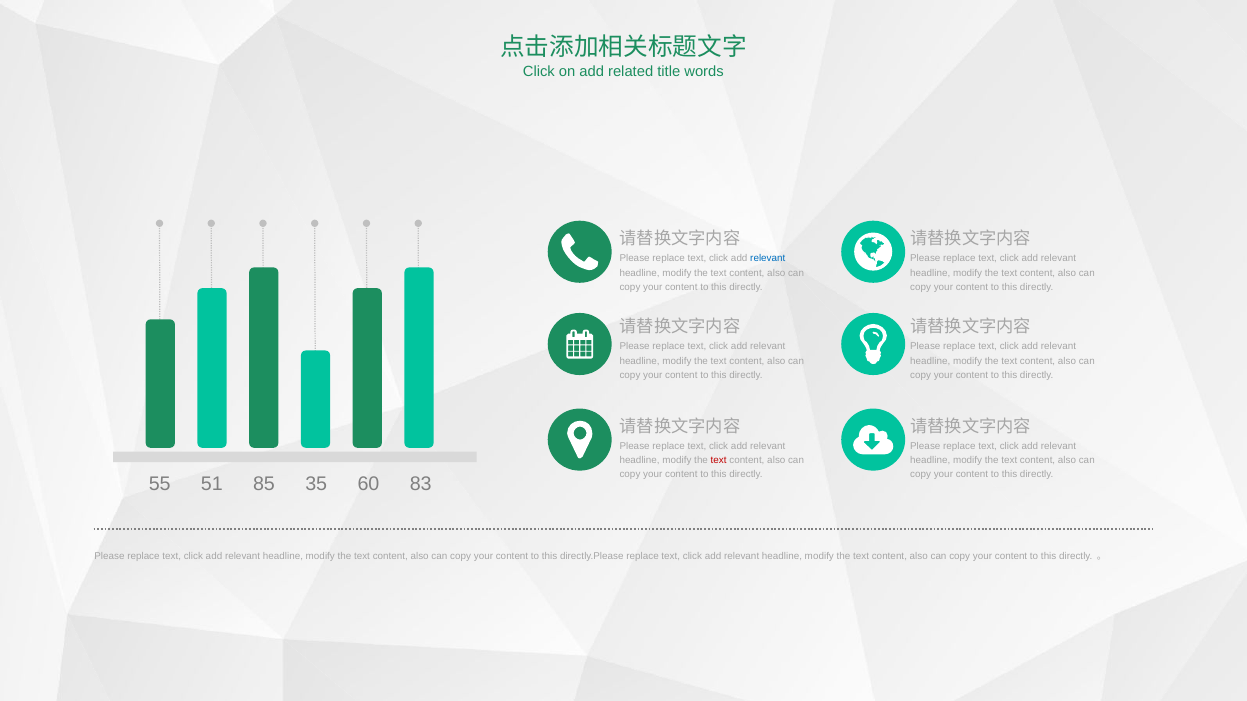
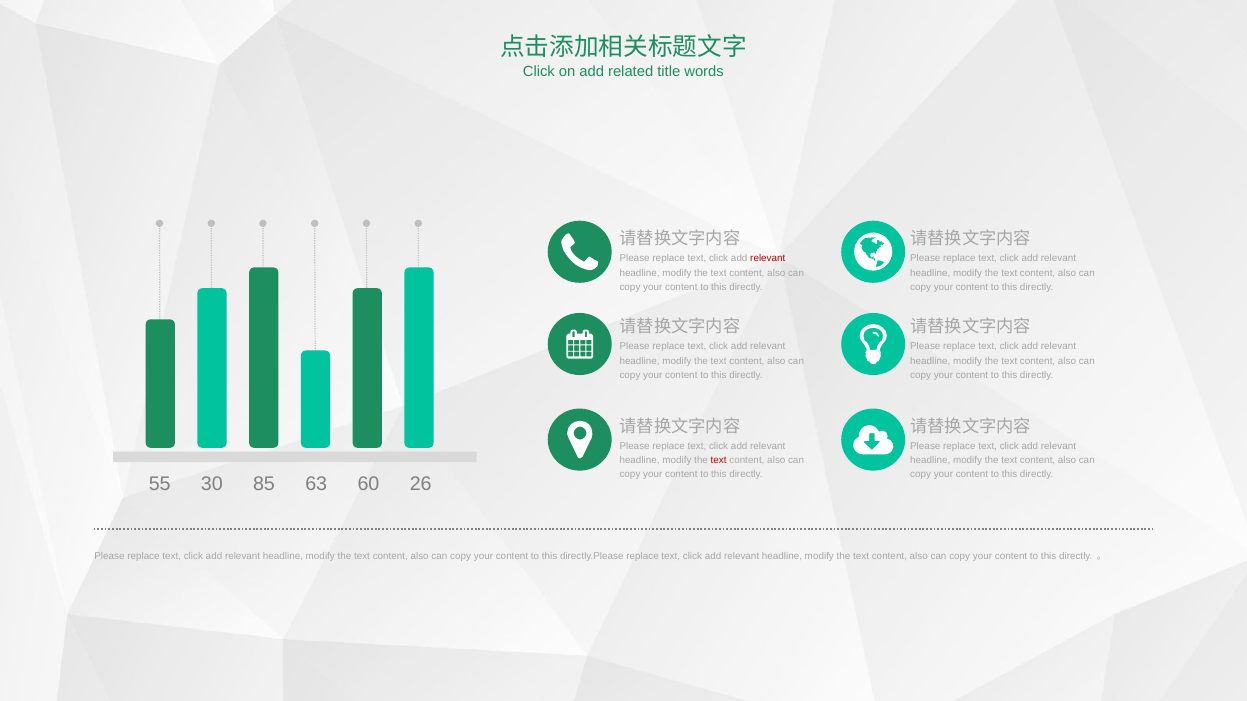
relevant colour: blue -> red (768, 259)
51: 51 -> 30 (212, 484)
35: 35 -> 63 (316, 484)
83: 83 -> 26 (421, 484)
